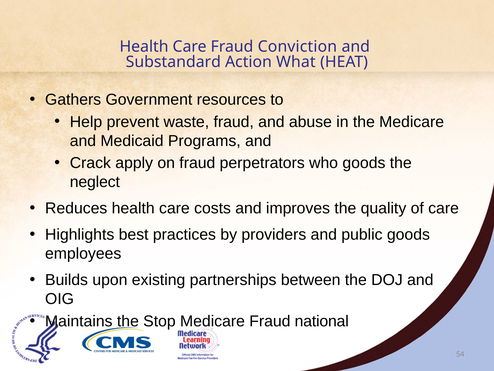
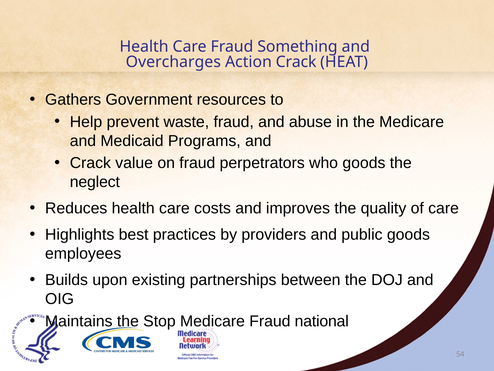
Conviction: Conviction -> Something (297, 47)
Substandard: Substandard -> Overcharges (173, 62)
Action What: What -> Crack (296, 62)
apply: apply -> value (134, 163)
